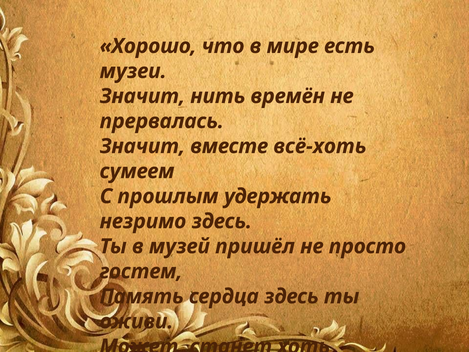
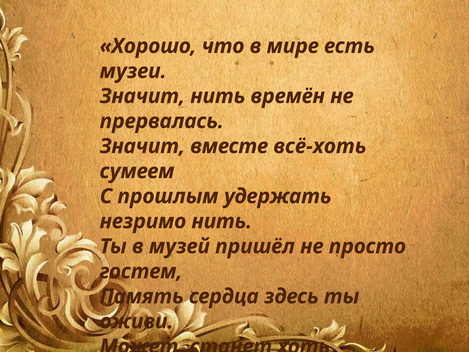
незримо здесь: здесь -> нить (222, 221)
